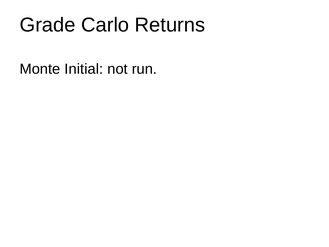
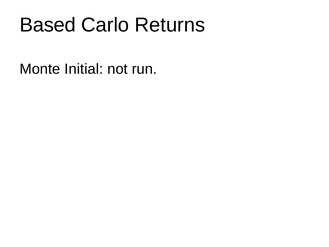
Grade: Grade -> Based (48, 25)
